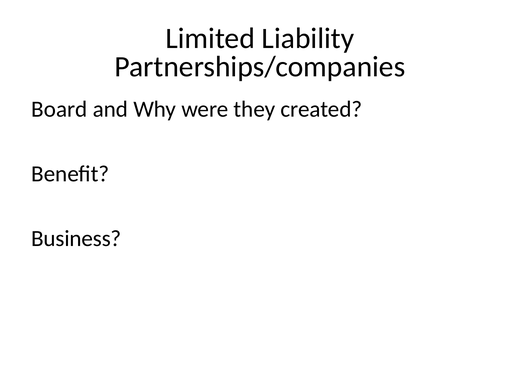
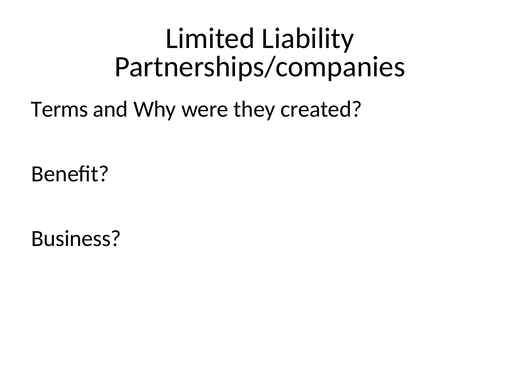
Board: Board -> Terms (59, 109)
